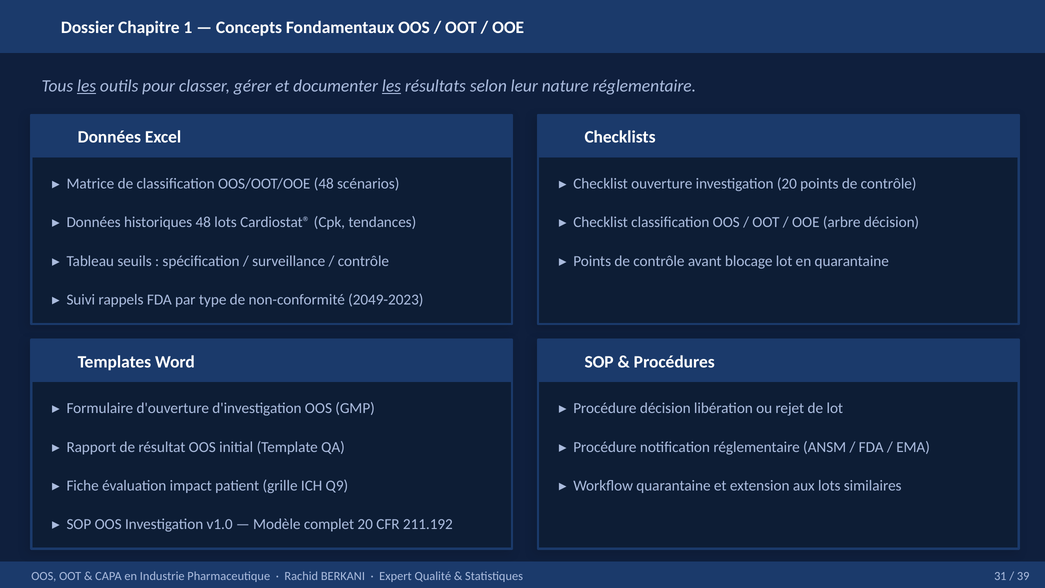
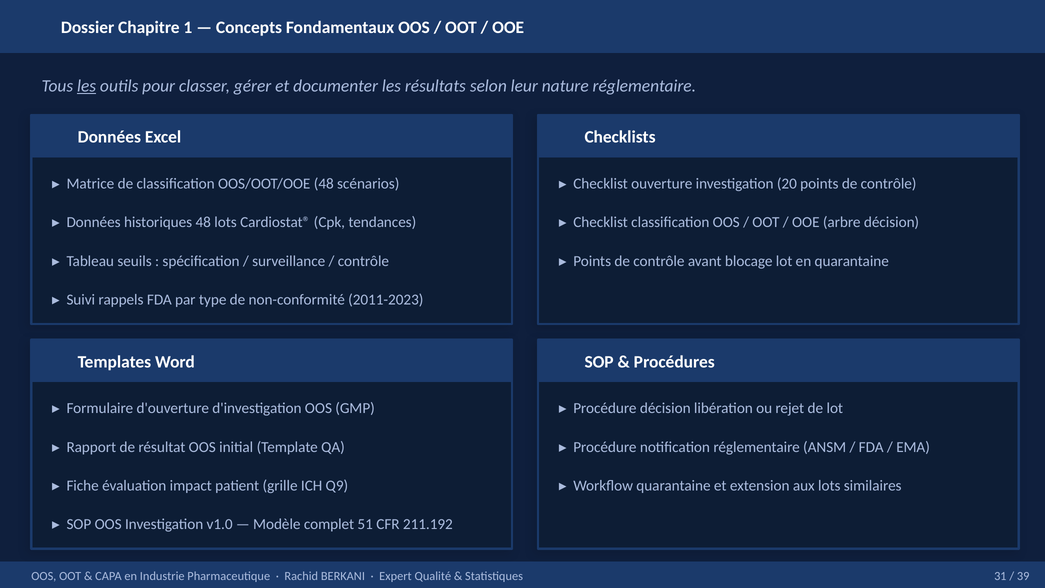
les underline: present -> none (391, 86)
2049-2023: 2049-2023 -> 2011-2023 (386, 300)
complet 20: 20 -> 51 (365, 524)
